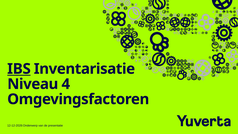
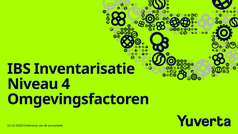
IBS underline: present -> none (19, 69)
